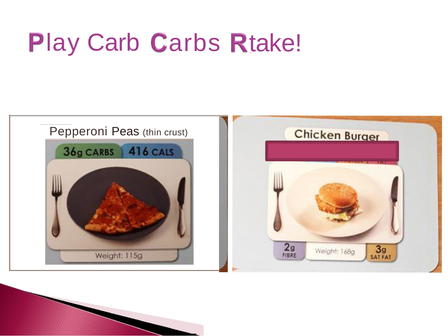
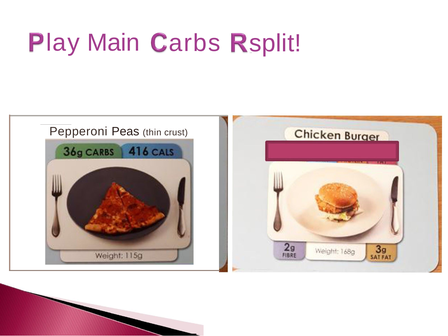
Carb: Carb -> Main (113, 43)
take: take -> split (275, 43)
